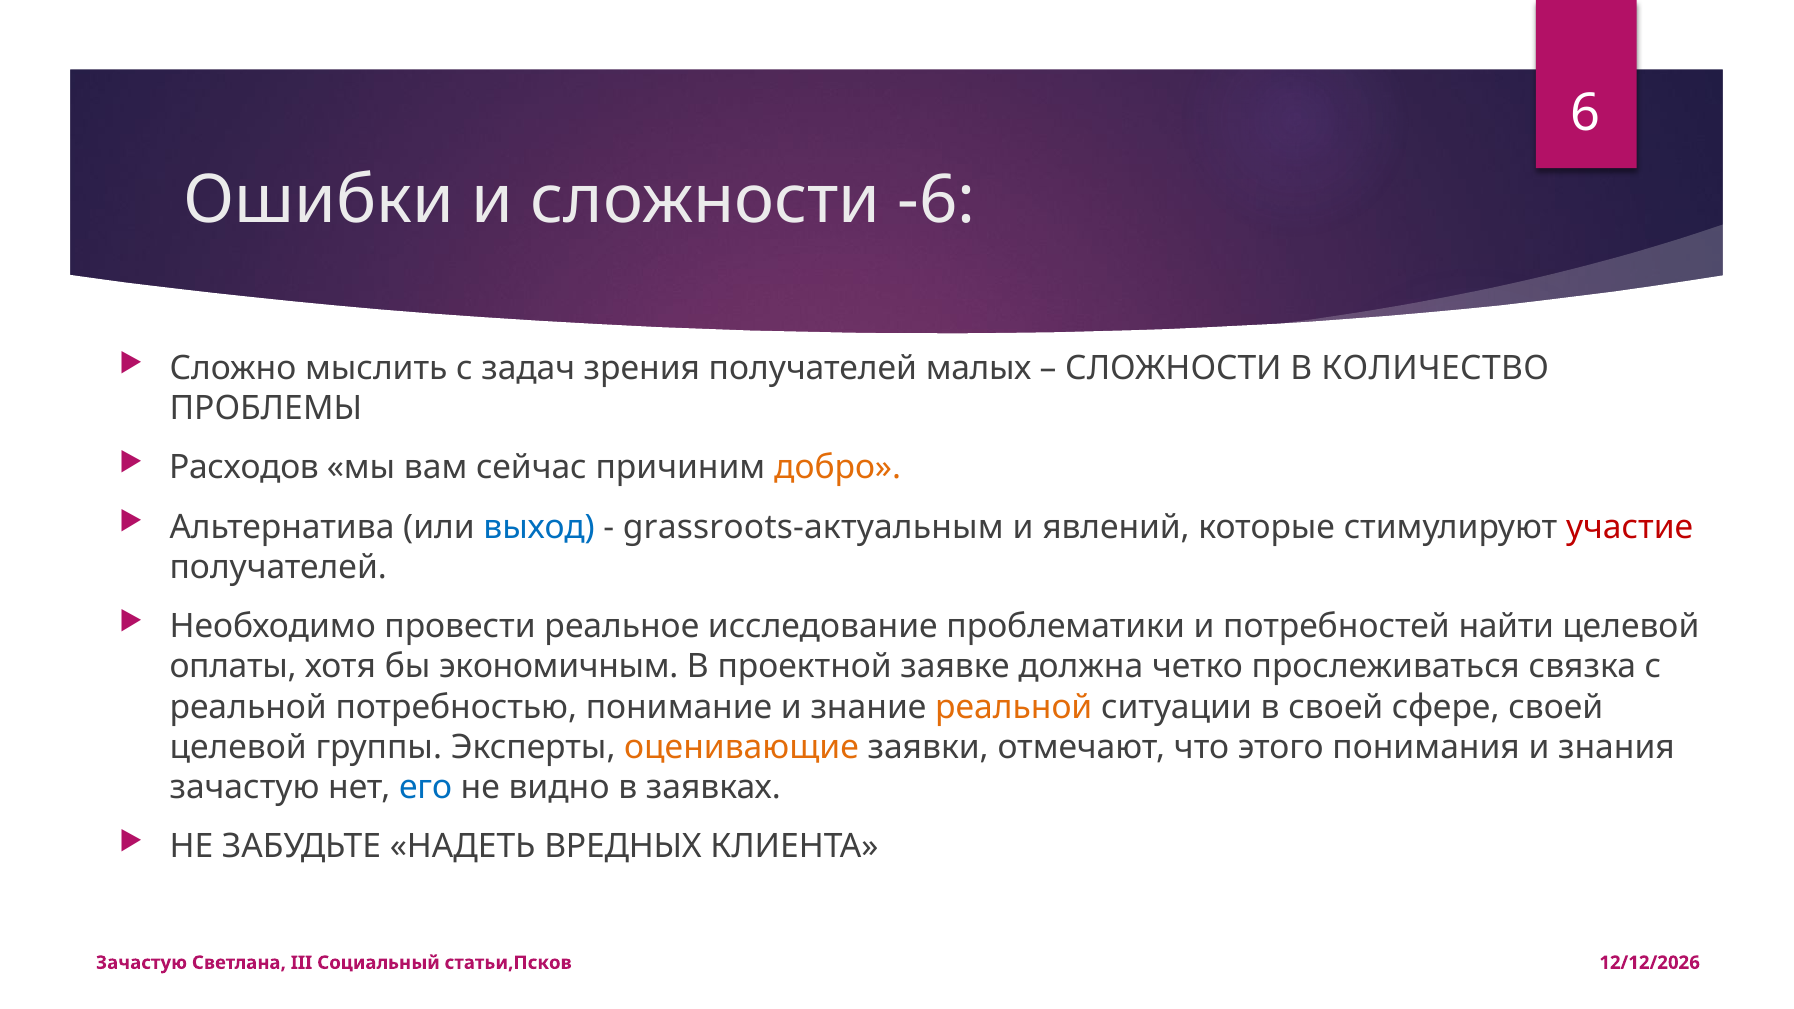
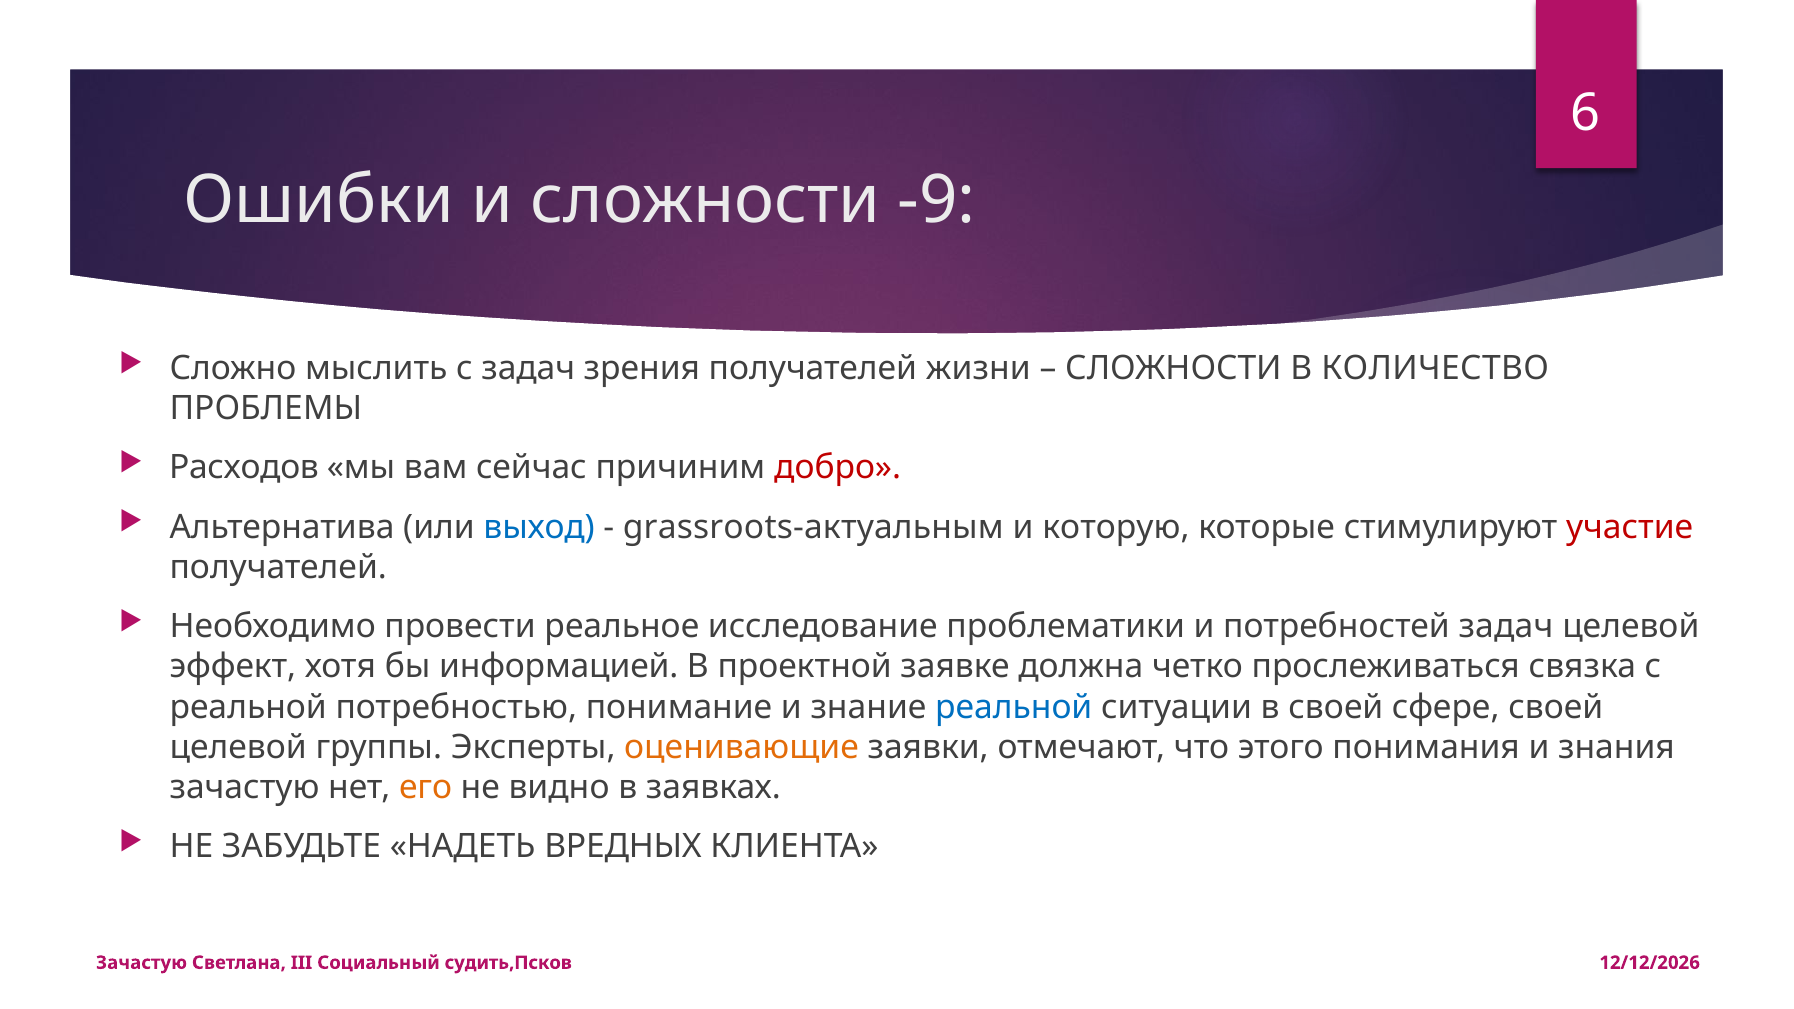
-6: -6 -> -9 (937, 200)
малых: малых -> жизни (978, 368)
добро colour: orange -> red (838, 468)
явлений: явлений -> которую (1116, 527)
потребностей найти: найти -> задач (1506, 626)
оплаты: оплаты -> эффект (233, 667)
экономичным: экономичным -> информацией (559, 667)
реальной colour: orange -> blue (1014, 707)
его colour: blue -> orange (426, 788)
статьи,Псков: статьи,Псков -> судить,Псков (508, 963)
